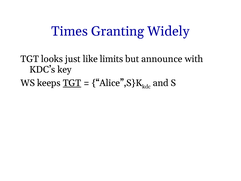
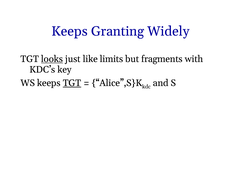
Times: Times -> Keeps (70, 31)
looks underline: none -> present (52, 59)
announce: announce -> fragments (162, 59)
